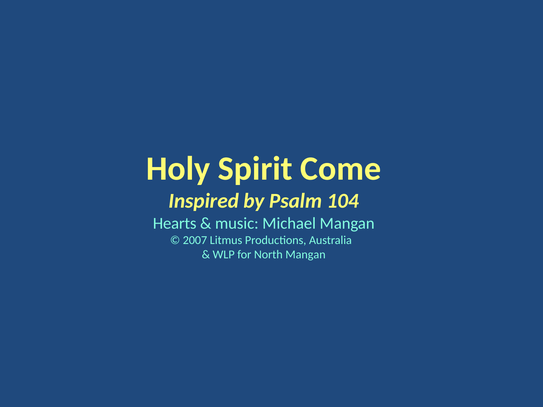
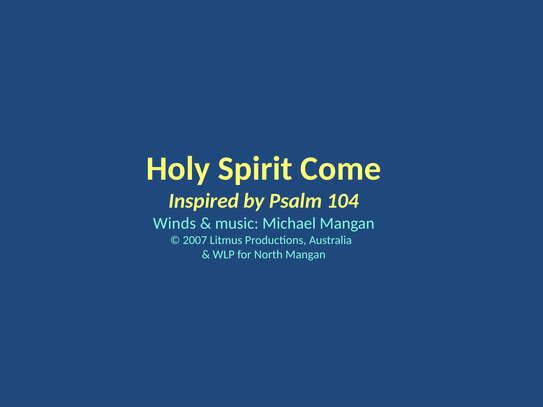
Hearts: Hearts -> Winds (174, 223)
